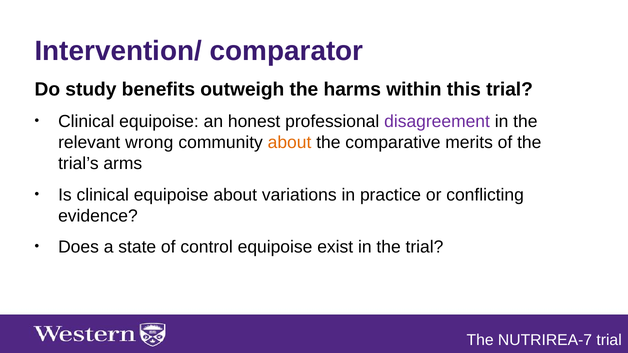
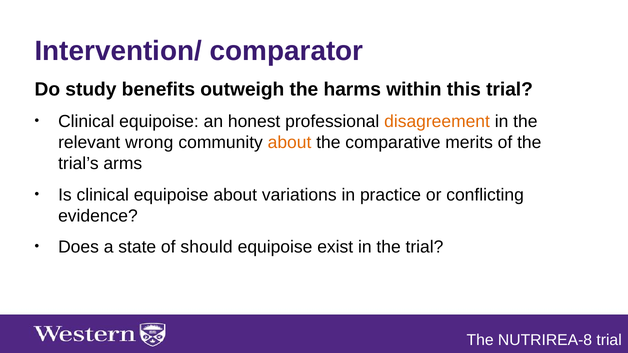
disagreement colour: purple -> orange (437, 122)
control: control -> should (207, 247)
NUTRIREA-7: NUTRIREA-7 -> NUTRIREA-8 (545, 340)
